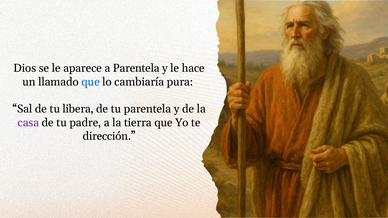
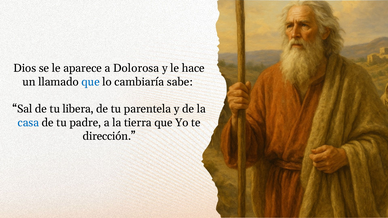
a Parentela: Parentela -> Dolorosa (136, 68)
pura: pura -> sabe (180, 82)
casa colour: purple -> blue (28, 123)
